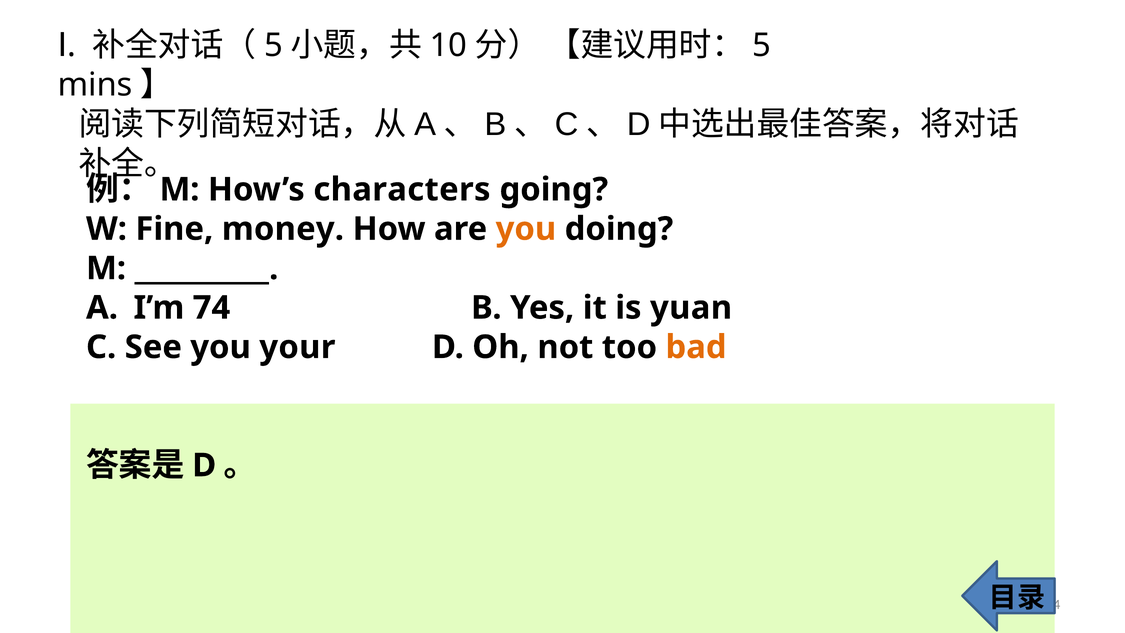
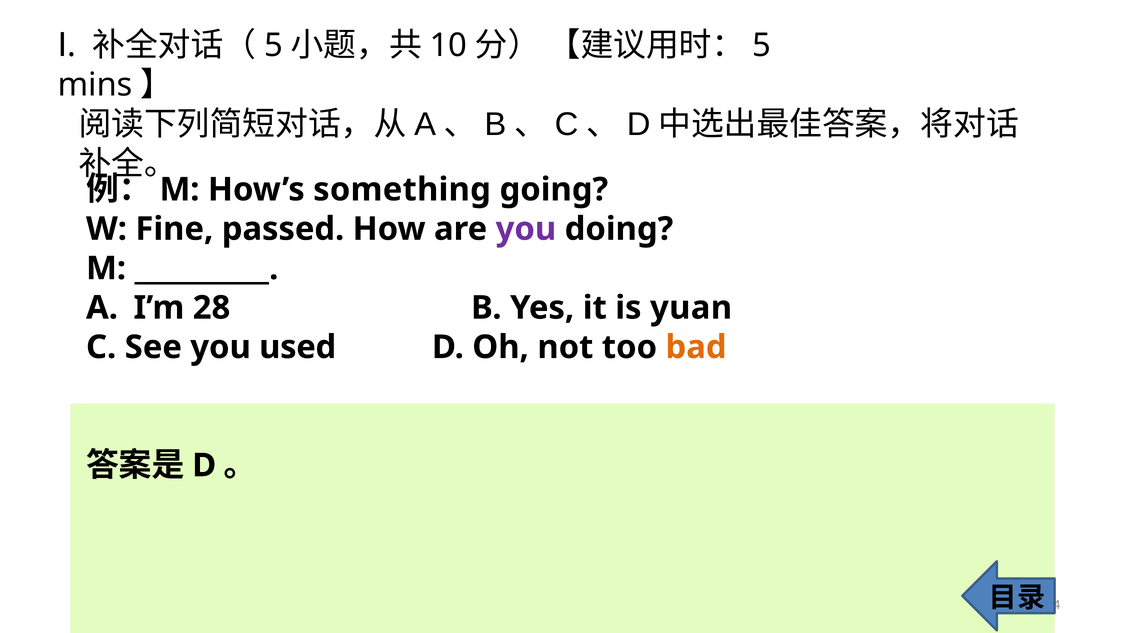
characters: characters -> something (402, 190)
money: money -> passed (283, 229)
you colour: orange -> purple (526, 229)
74: 74 -> 28 (211, 308)
your: your -> used (298, 347)
